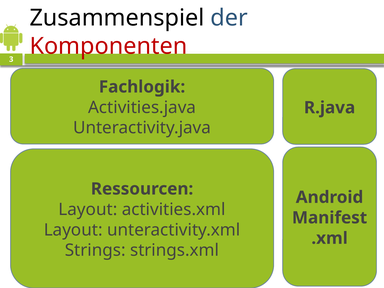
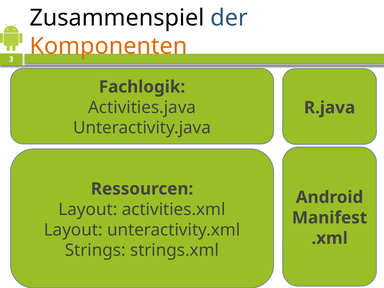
Komponenten colour: red -> orange (108, 46)
